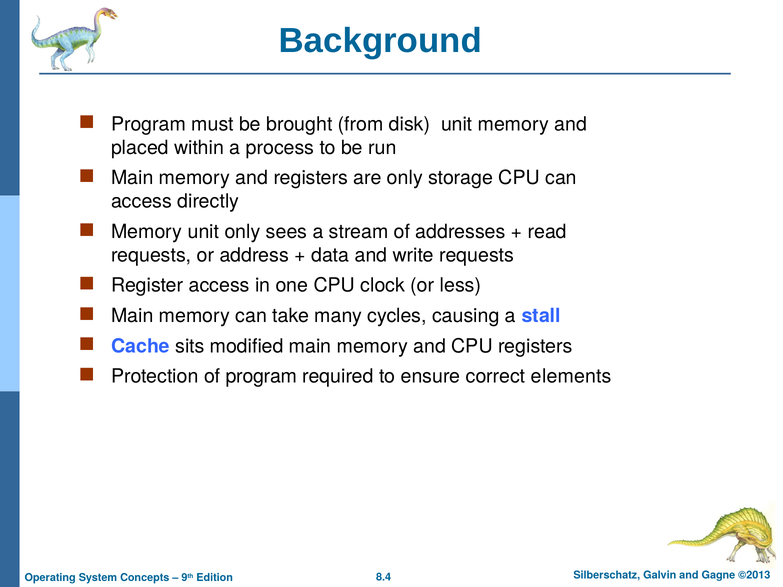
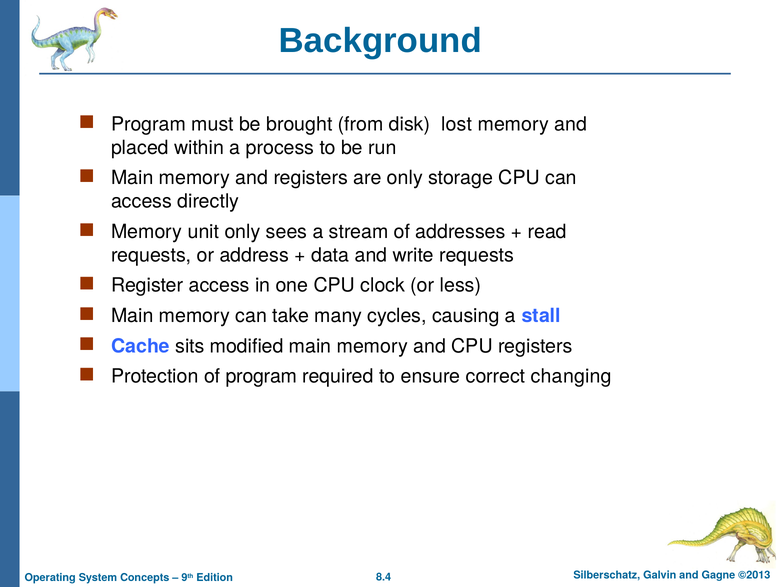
disk unit: unit -> lost (457, 124)
elements: elements -> changing (571, 377)
